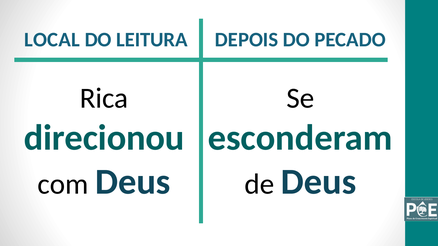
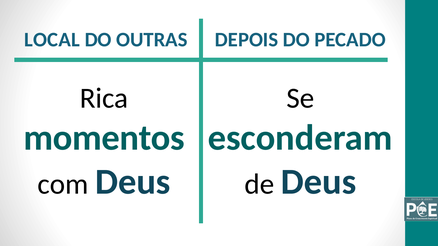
LEITURA: LEITURA -> OUTRAS (152, 40)
direcionou: direcionou -> momentos (104, 138)
